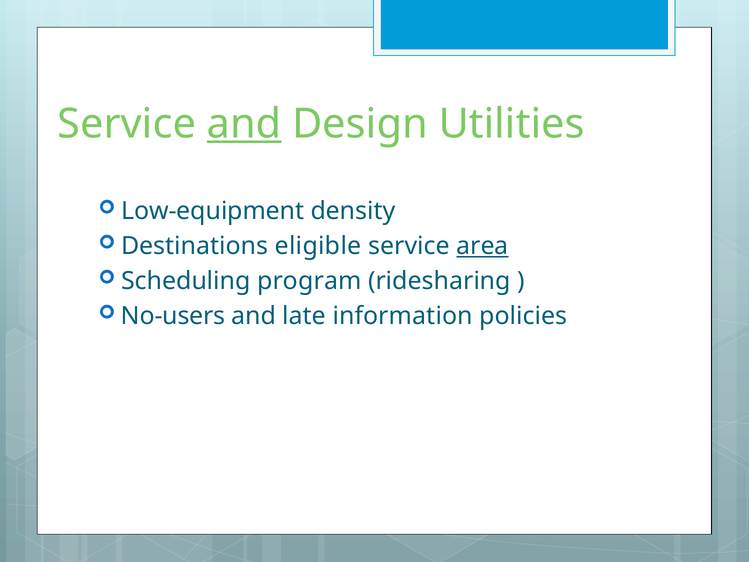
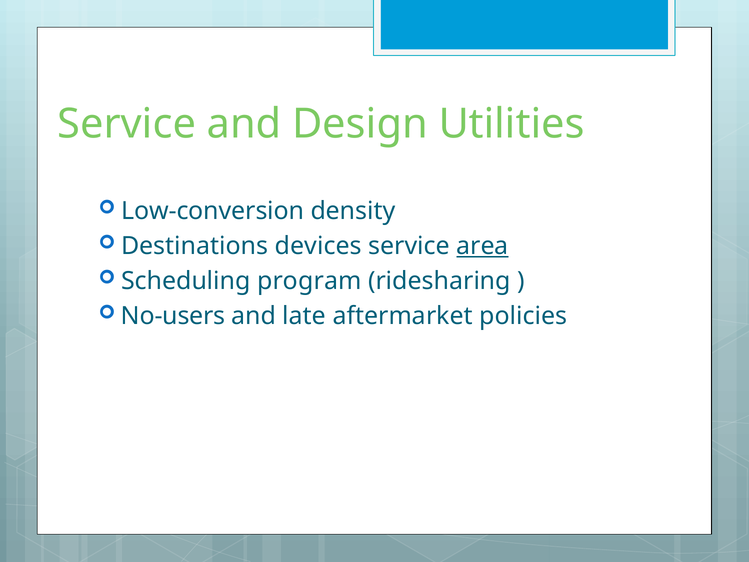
and underline: present -> none (244, 124)
Low-equipment: Low-equipment -> Low-conversion (213, 211)
eligible: eligible -> devices (318, 246)
information: information -> aftermarket (403, 316)
